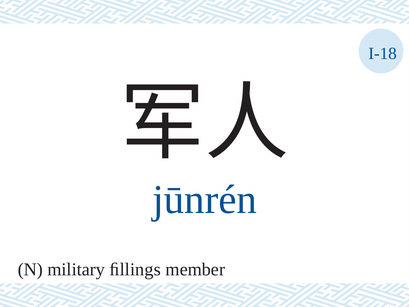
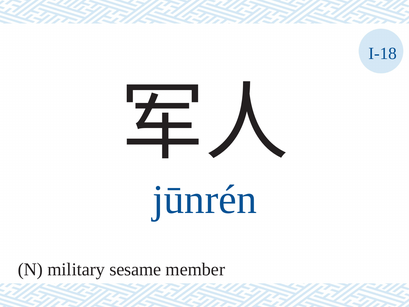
ﬁllings: ﬁllings -> sesame (135, 269)
